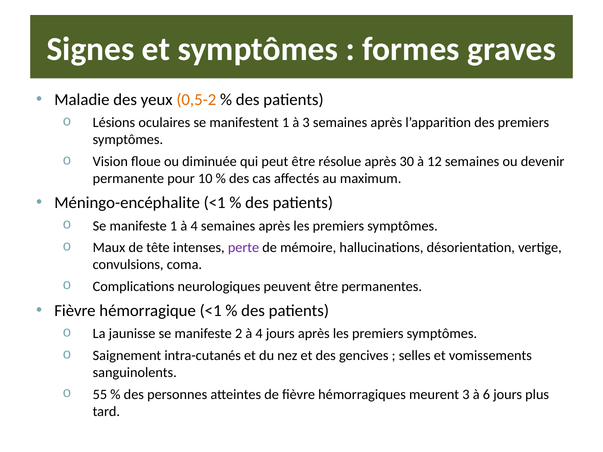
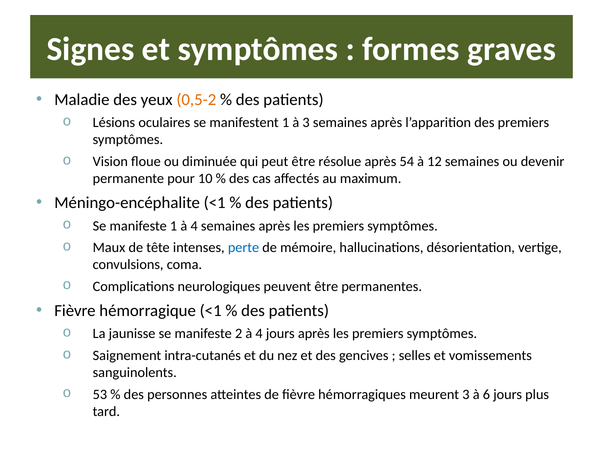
30: 30 -> 54 (407, 162)
perte colour: purple -> blue (243, 248)
55: 55 -> 53 (100, 395)
